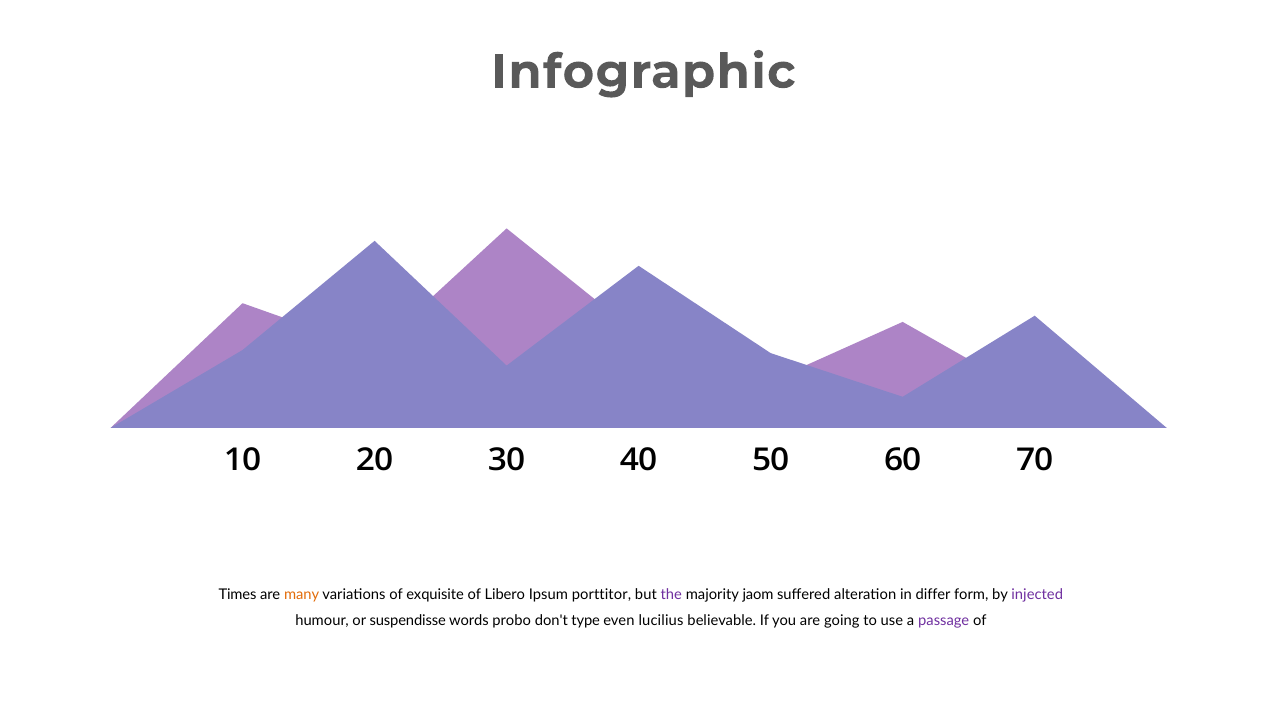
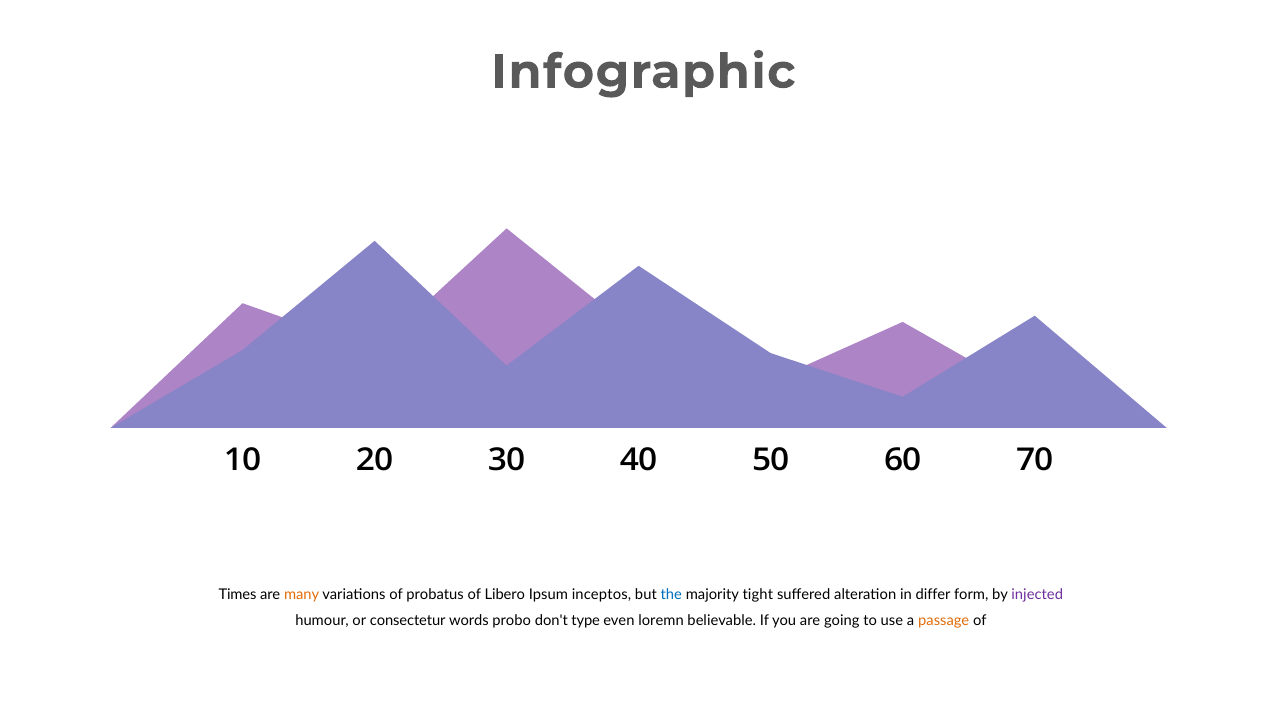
exquisite: exquisite -> probatus (435, 595)
porttitor: porttitor -> inceptos (601, 595)
the colour: purple -> blue (671, 595)
jaom: jaom -> tight (758, 595)
suspendisse: suspendisse -> consectetur (408, 621)
lucilius: lucilius -> loremn (661, 621)
passage colour: purple -> orange (944, 621)
